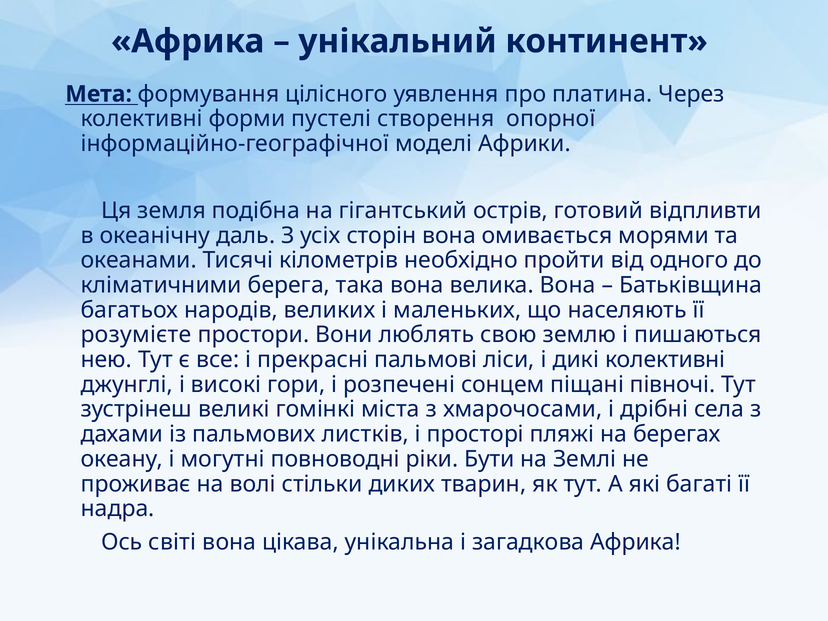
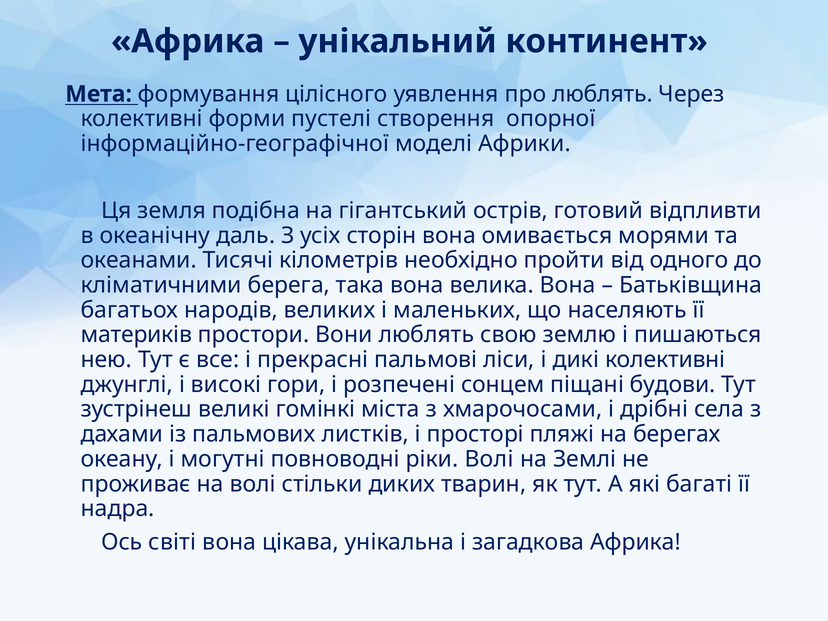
про платина: платина -> люблять (603, 94)
розумієте: розумієте -> материків (136, 335)
півночі: півночі -> будови (673, 385)
ріки Бути: Бути -> Волі (489, 459)
